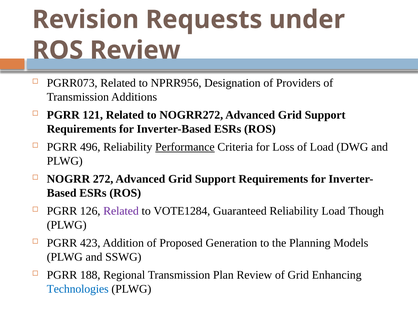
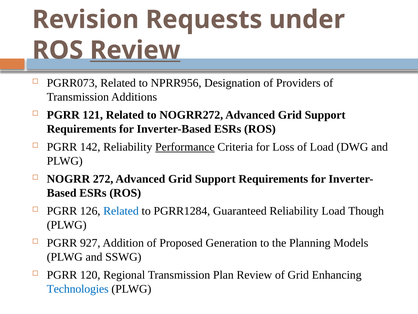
Review underline: none -> present (135, 50)
496: 496 -> 142 (90, 147)
Related colour: purple -> blue (121, 211)
VOTE1284: VOTE1284 -> PGRR1284 (182, 211)
423: 423 -> 927 (90, 243)
188: 188 -> 120 (90, 275)
